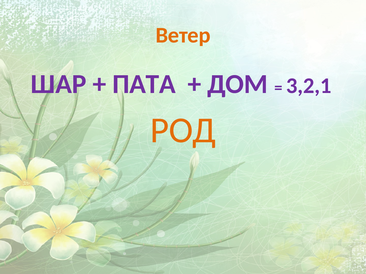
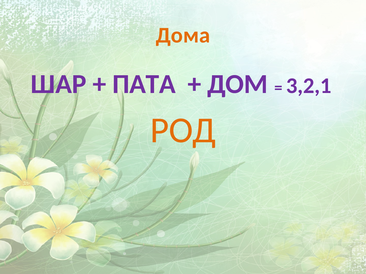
Ветер: Ветер -> Дома (183, 35)
